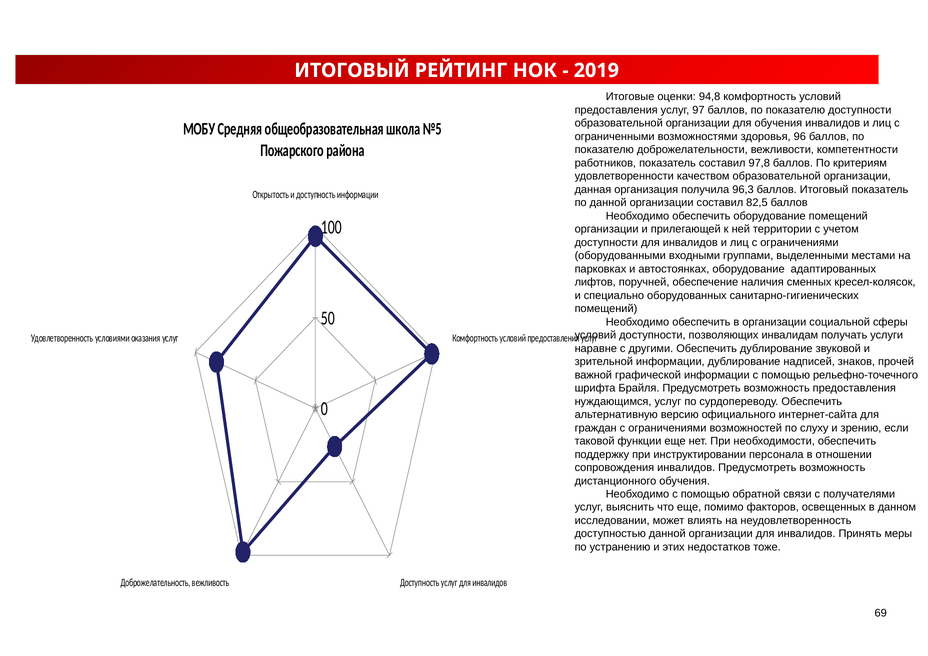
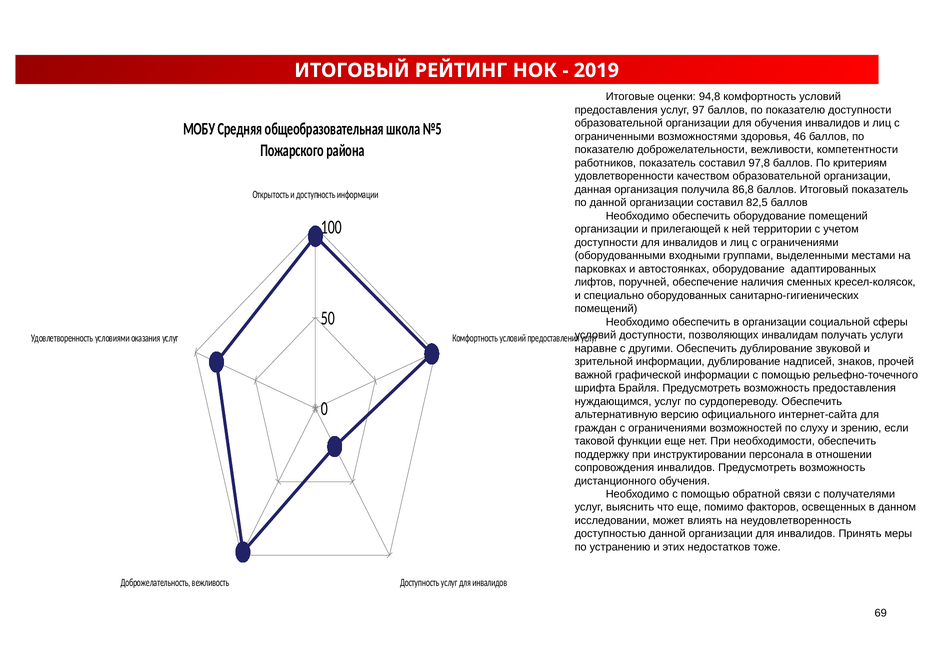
96: 96 -> 46 (800, 137)
96,3: 96,3 -> 86,8 (743, 190)
